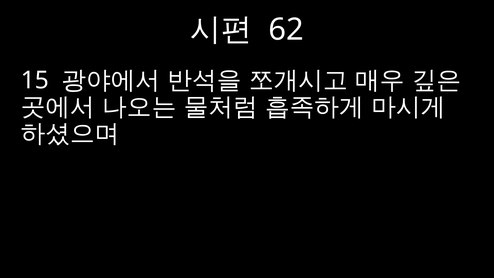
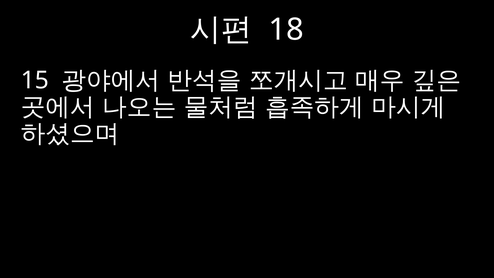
62: 62 -> 18 (286, 30)
